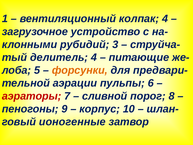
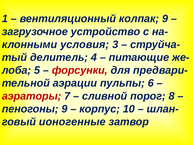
колпак 4: 4 -> 9 (165, 19)
рубидий: рубидий -> условия (85, 44)
форсунки colour: orange -> red (80, 70)
